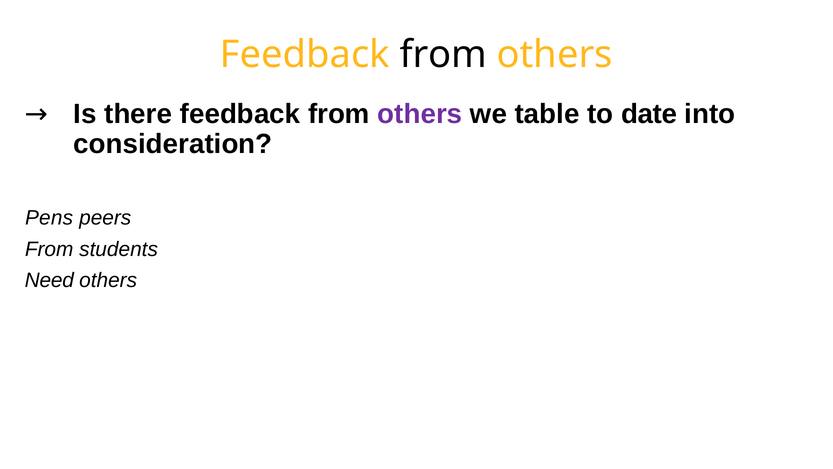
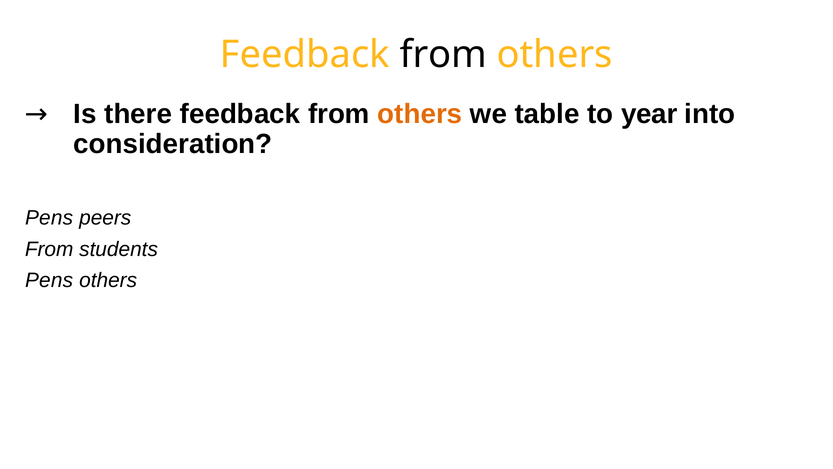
others colour: purple -> orange (420, 114)
date: date -> year (649, 114)
Need: Need -> Pens (49, 280)
